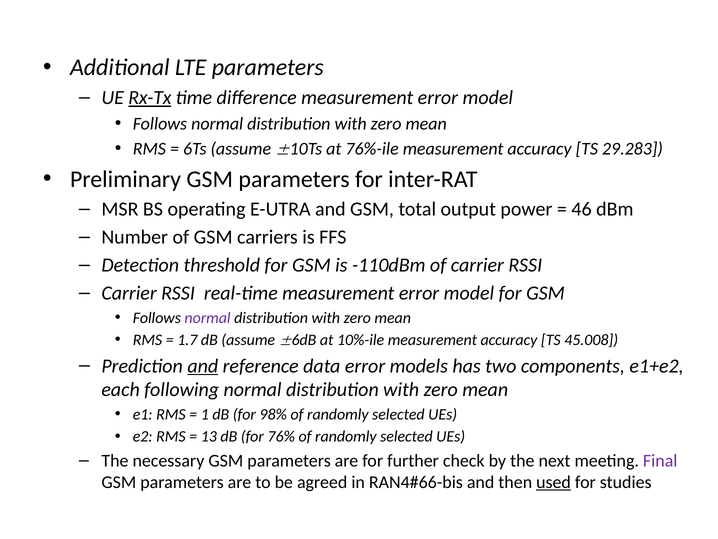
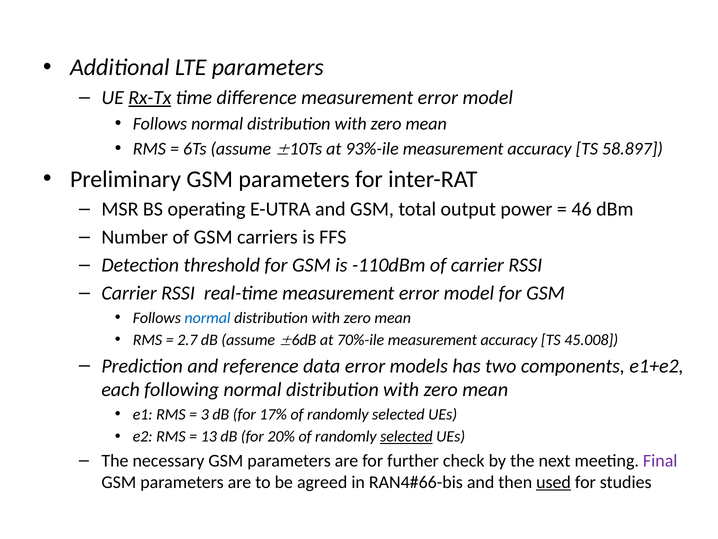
76%-ile: 76%-ile -> 93%-ile (372, 149)
29.283: 29.283 -> 58.897 (632, 149)
normal colour: purple -> blue (208, 317)
1.7: 1.7 -> 2.7 (187, 340)
10%-ile: 10%-ile -> 70%-ile (361, 340)
and underline: present -> none (203, 366)
1: 1 -> 3 (205, 414)
98%: 98% -> 17% (273, 414)
76%: 76% -> 20% (281, 436)
selected underline: none -> present (406, 436)
